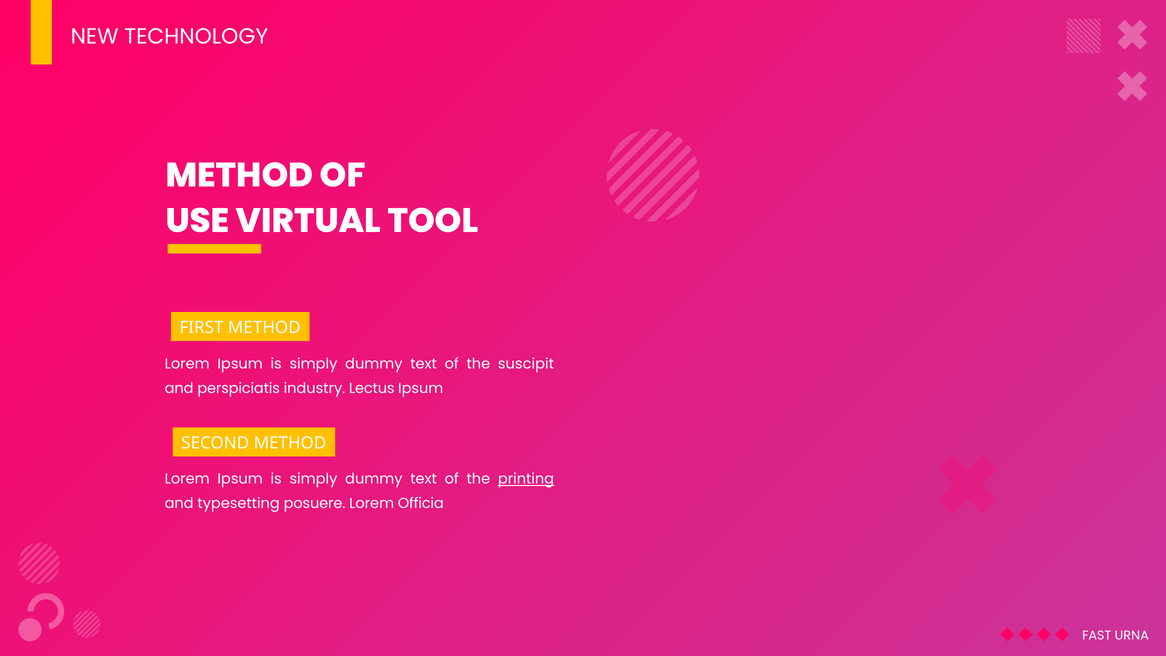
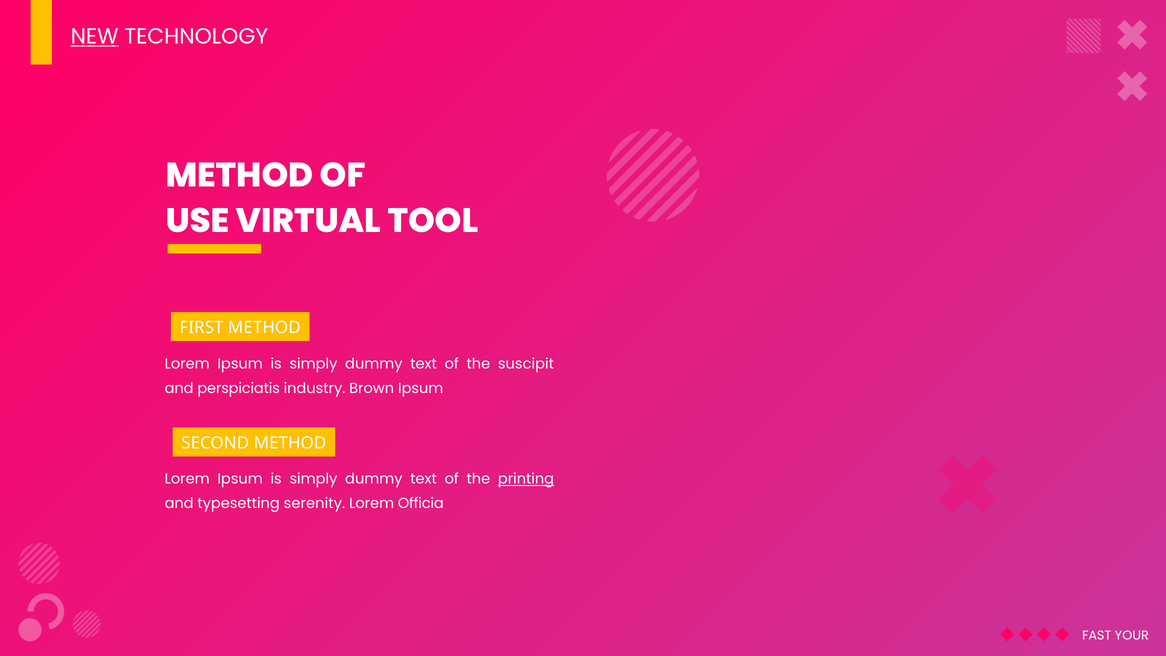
NEW underline: none -> present (95, 37)
Lectus: Lectus -> Brown (372, 388)
posuere: posuere -> serenity (314, 504)
URNA: URNA -> YOUR (1132, 636)
